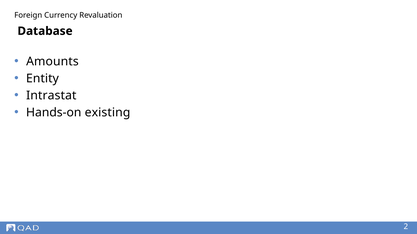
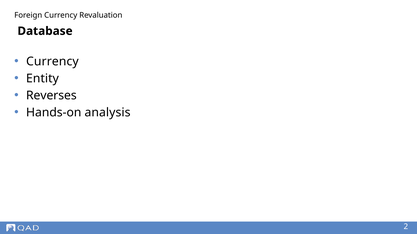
Amounts: Amounts -> Currency (52, 62)
Intrastat: Intrastat -> Reverses (51, 96)
existing: existing -> analysis (108, 113)
